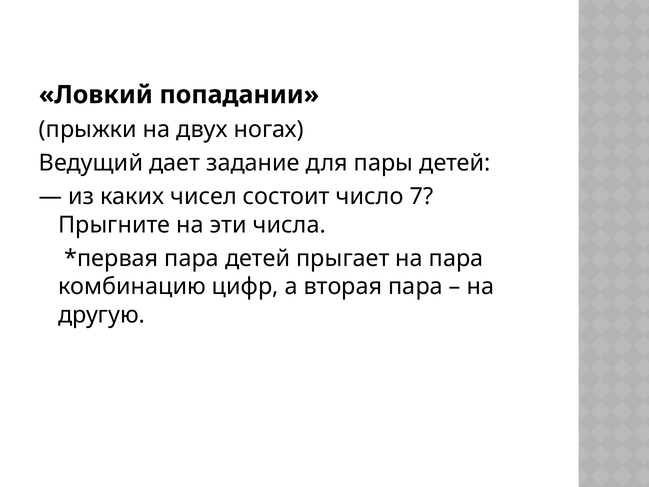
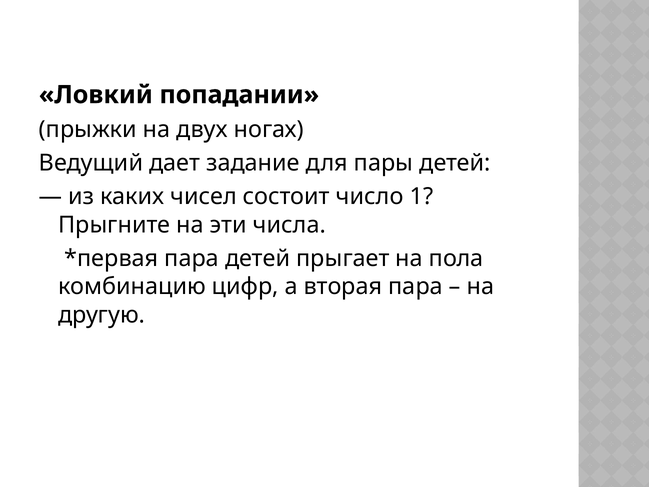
7: 7 -> 1 (421, 196)
на пара: пара -> пола (456, 258)
